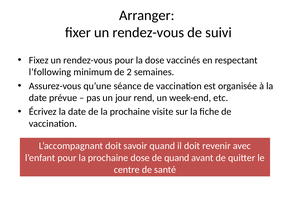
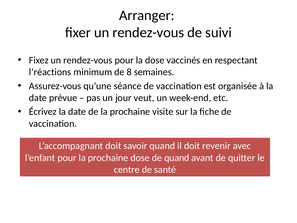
l’following: l’following -> l’réactions (50, 72)
2: 2 -> 8 (129, 72)
rend: rend -> veut (144, 98)
